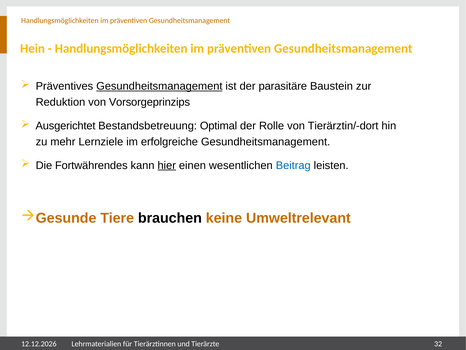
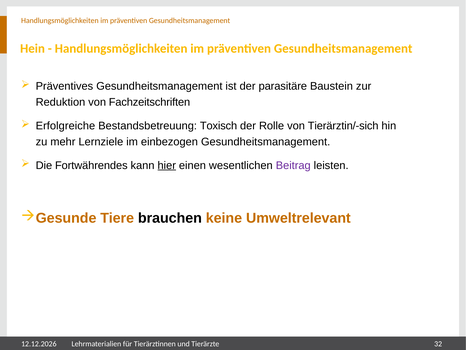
Gesundheitsmanagement underline: present -> none (159, 86)
Vorsorgeprinzips: Vorsorgeprinzips -> Fachzeitschriften (149, 102)
Ausgerichtet: Ausgerichtet -> Erfolgreiche (65, 126)
Optimal: Optimal -> Toxisch (219, 126)
Tierärztin/-dort: Tierärztin/-dort -> Tierärztin/-sich (343, 126)
erfolgreiche: erfolgreiche -> einbezogen (169, 142)
Beitrag colour: blue -> purple (293, 165)
